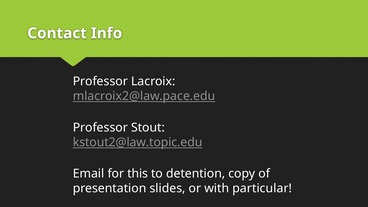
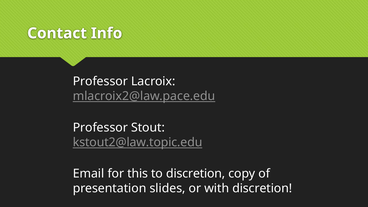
to detention: detention -> discretion (196, 174)
with particular: particular -> discretion (262, 188)
